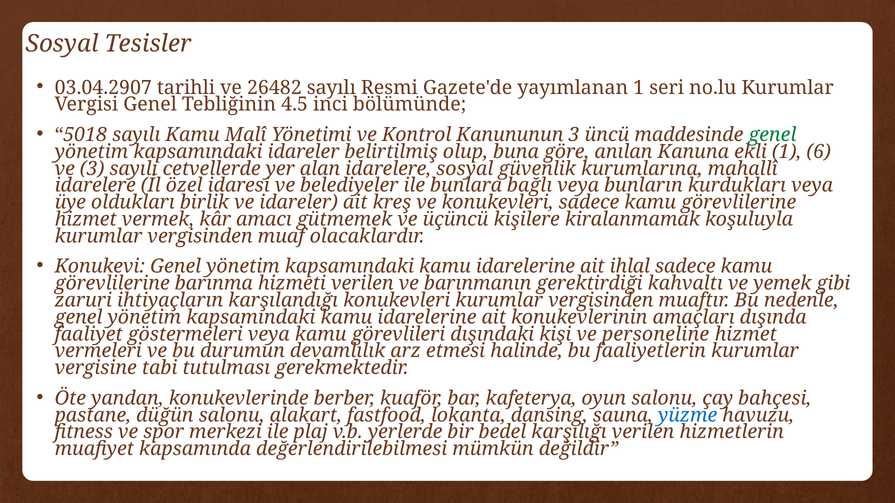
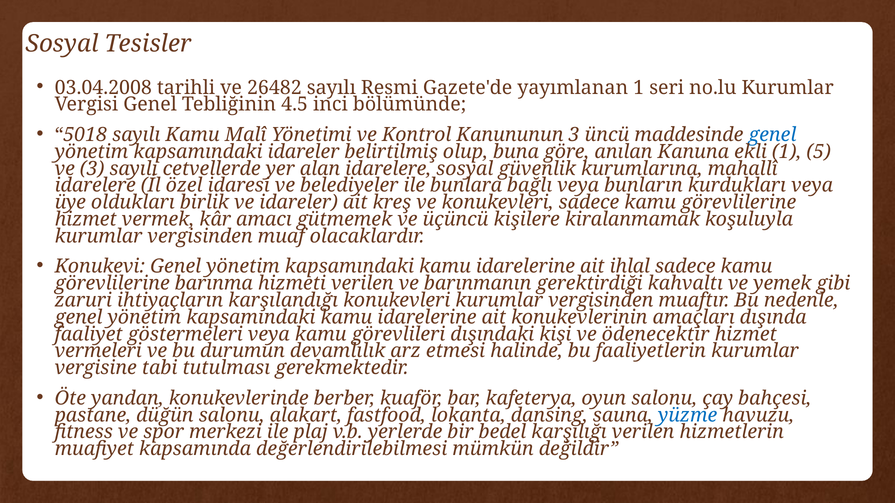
03.04.2907: 03.04.2907 -> 03.04.2008 (103, 88)
genel colour: green -> blue (772, 135)
6: 6 -> 5 (819, 152)
personeline: personeline -> ödenecektir (656, 335)
